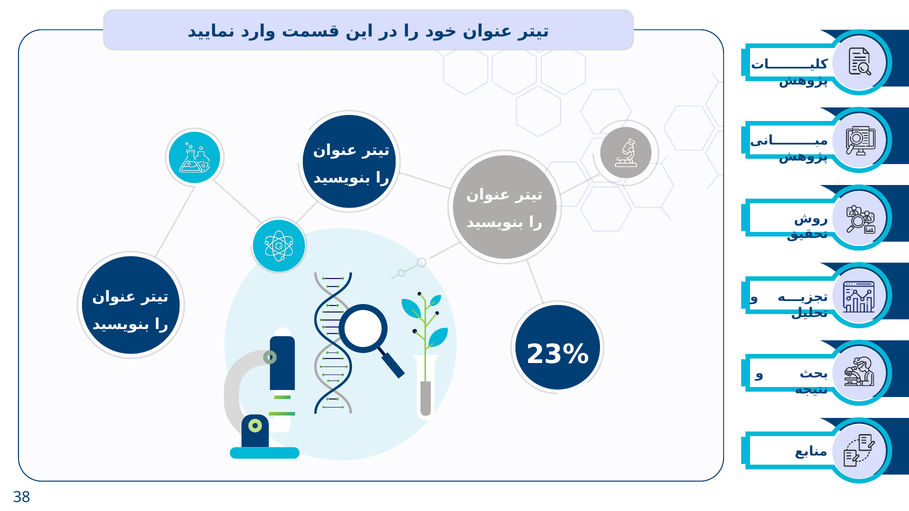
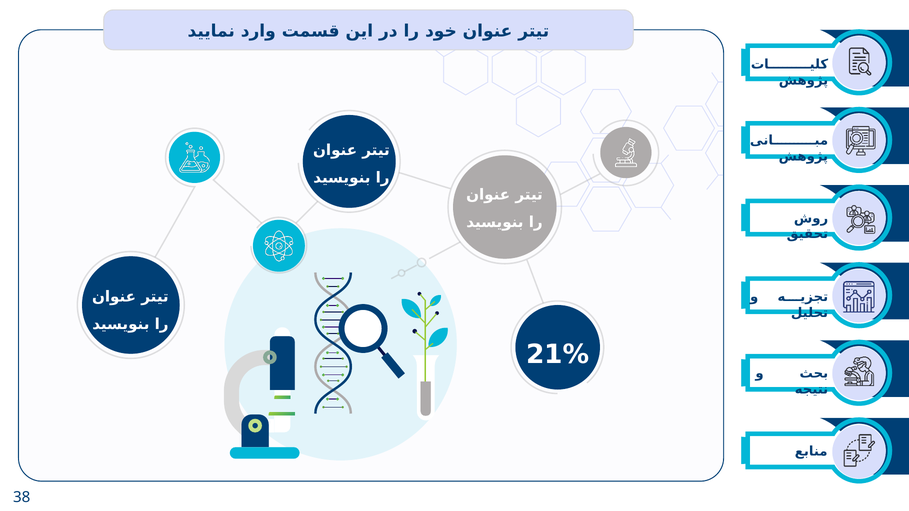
23%: 23% -> 21% (558, 355)
